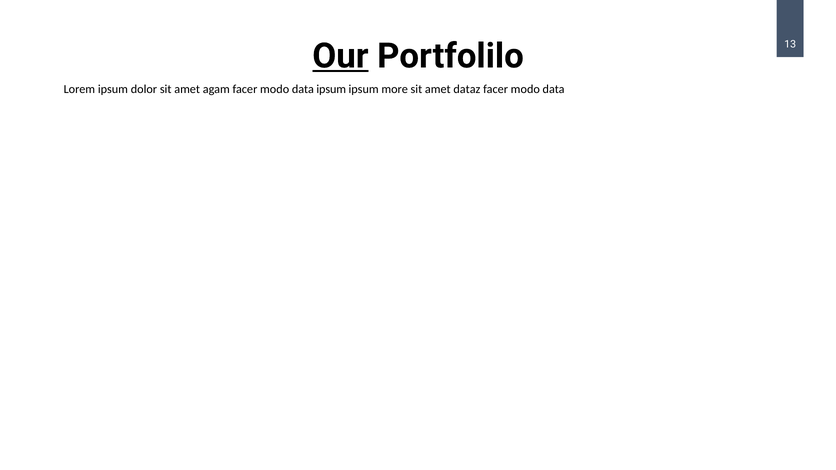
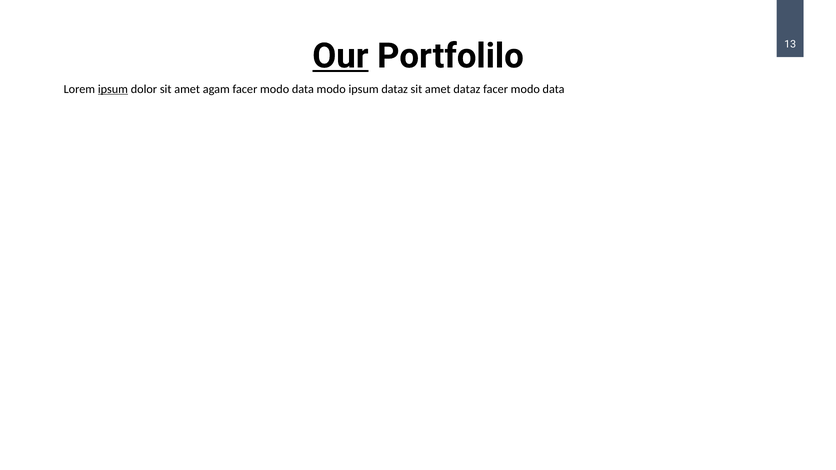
ipsum underline: none -> present (113, 89)
data ipsum: ipsum -> modo (331, 89)
ipsum more: more -> dataz (395, 89)
